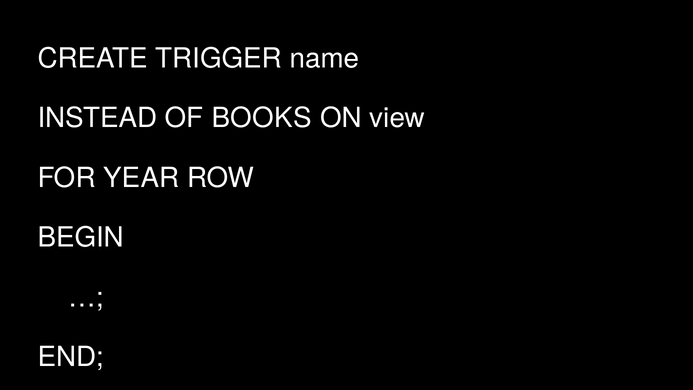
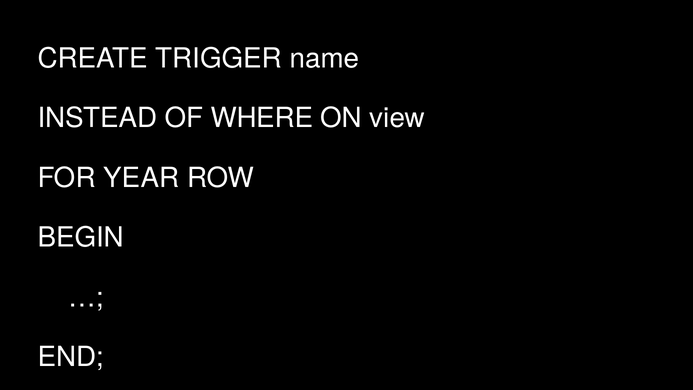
BOOKS: BOOKS -> WHERE (262, 118)
